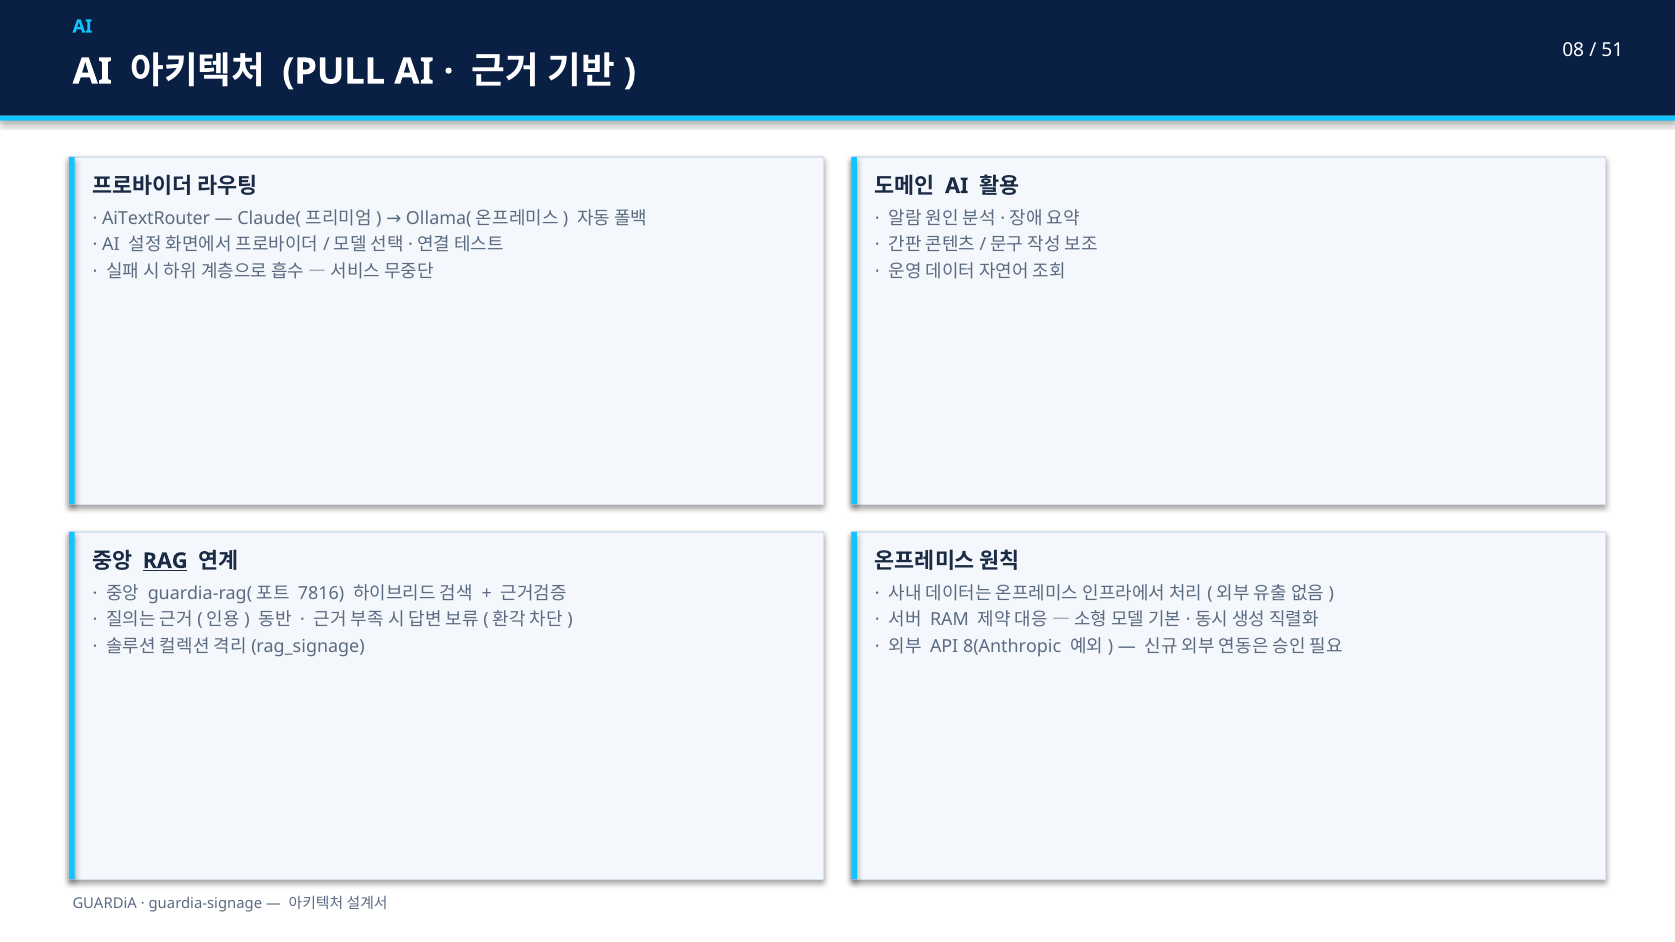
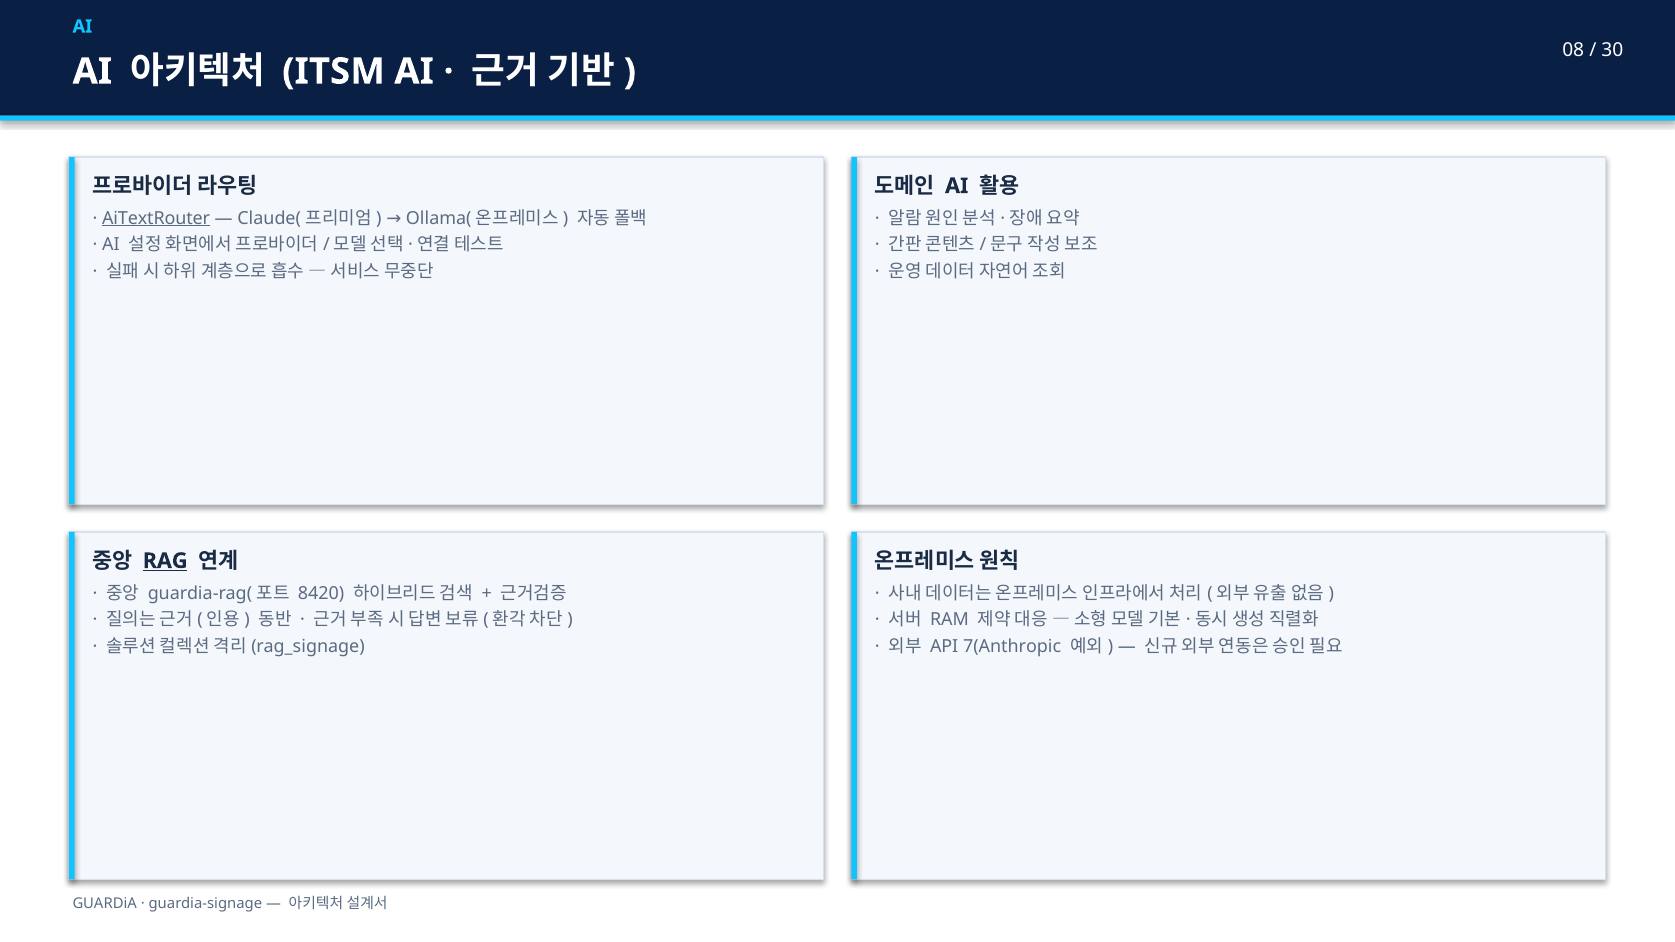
51: 51 -> 30 (1612, 50)
PULL: PULL -> ITSM (333, 71)
AiTextRouter underline: none -> present (156, 218)
7816: 7816 -> 8420 (321, 593)
8(Anthropic: 8(Anthropic -> 7(Anthropic (1012, 647)
